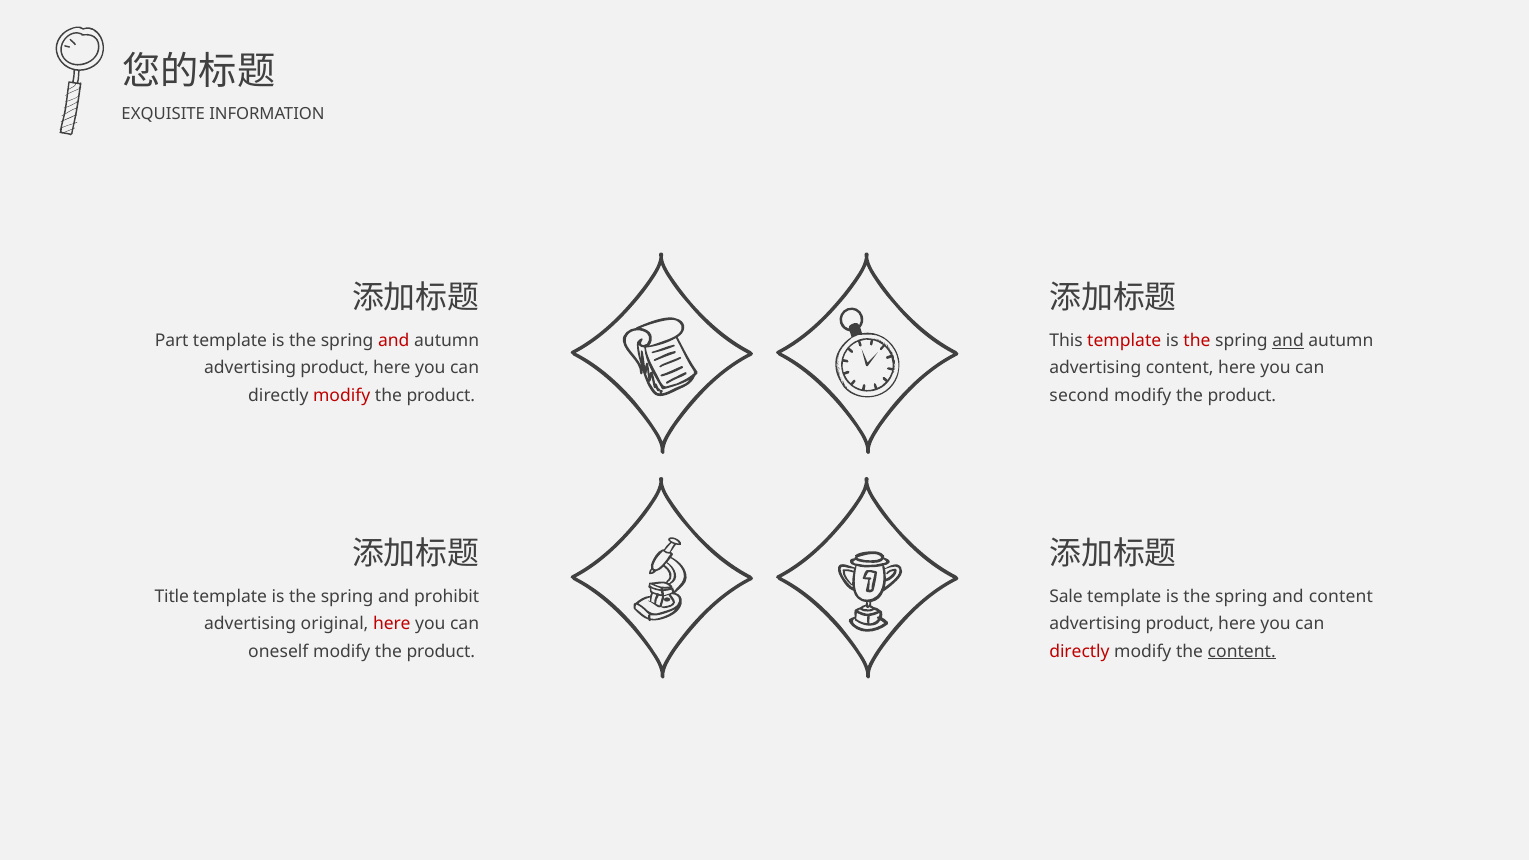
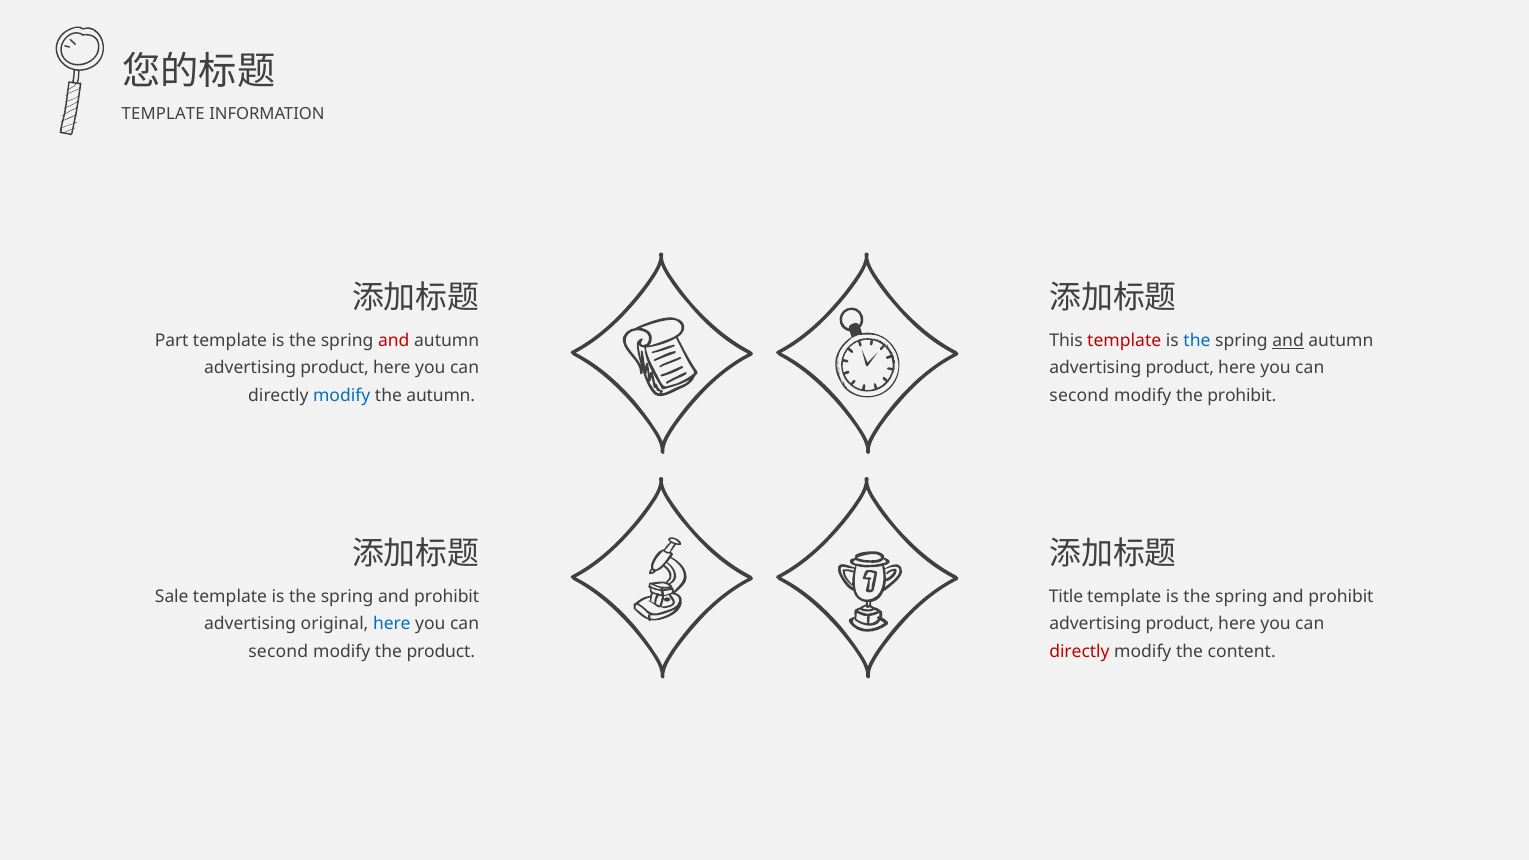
EXQUISITE: EXQUISITE -> TEMPLATE (163, 114)
the colour: red -> blue (1197, 341)
content: content -> product (1180, 368)
modify colour: red -> blue (342, 395)
product: product -> autumn (441, 395)
product: product -> prohibit (1242, 395)
Title: Title -> Sale (172, 597)
Sale: Sale -> Title (1066, 597)
content: content -> prohibit (1341, 597)
here colour: red -> blue (392, 624)
oneself: oneself -> second (278, 651)
content underline: present -> none (1242, 651)
